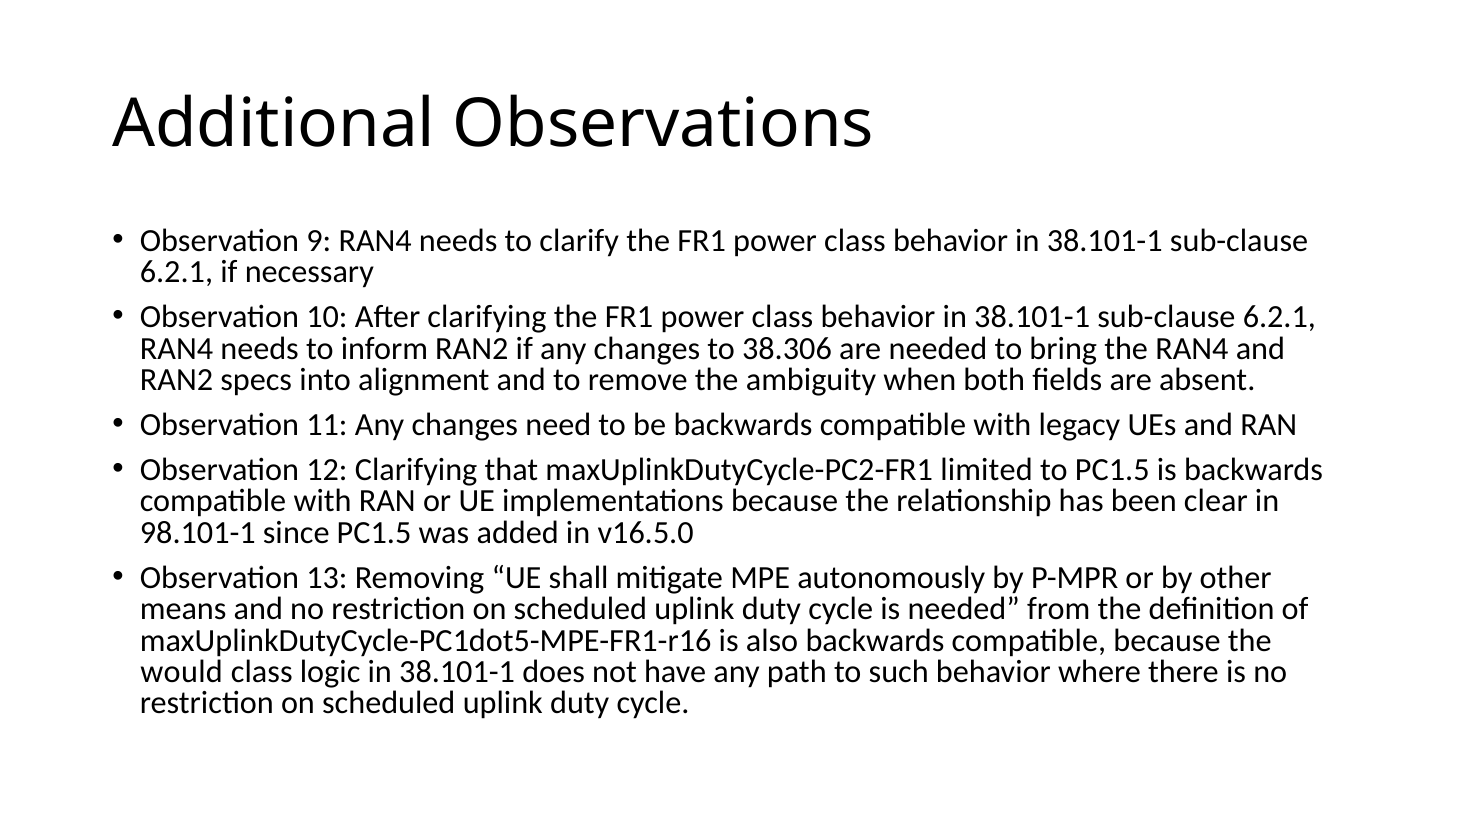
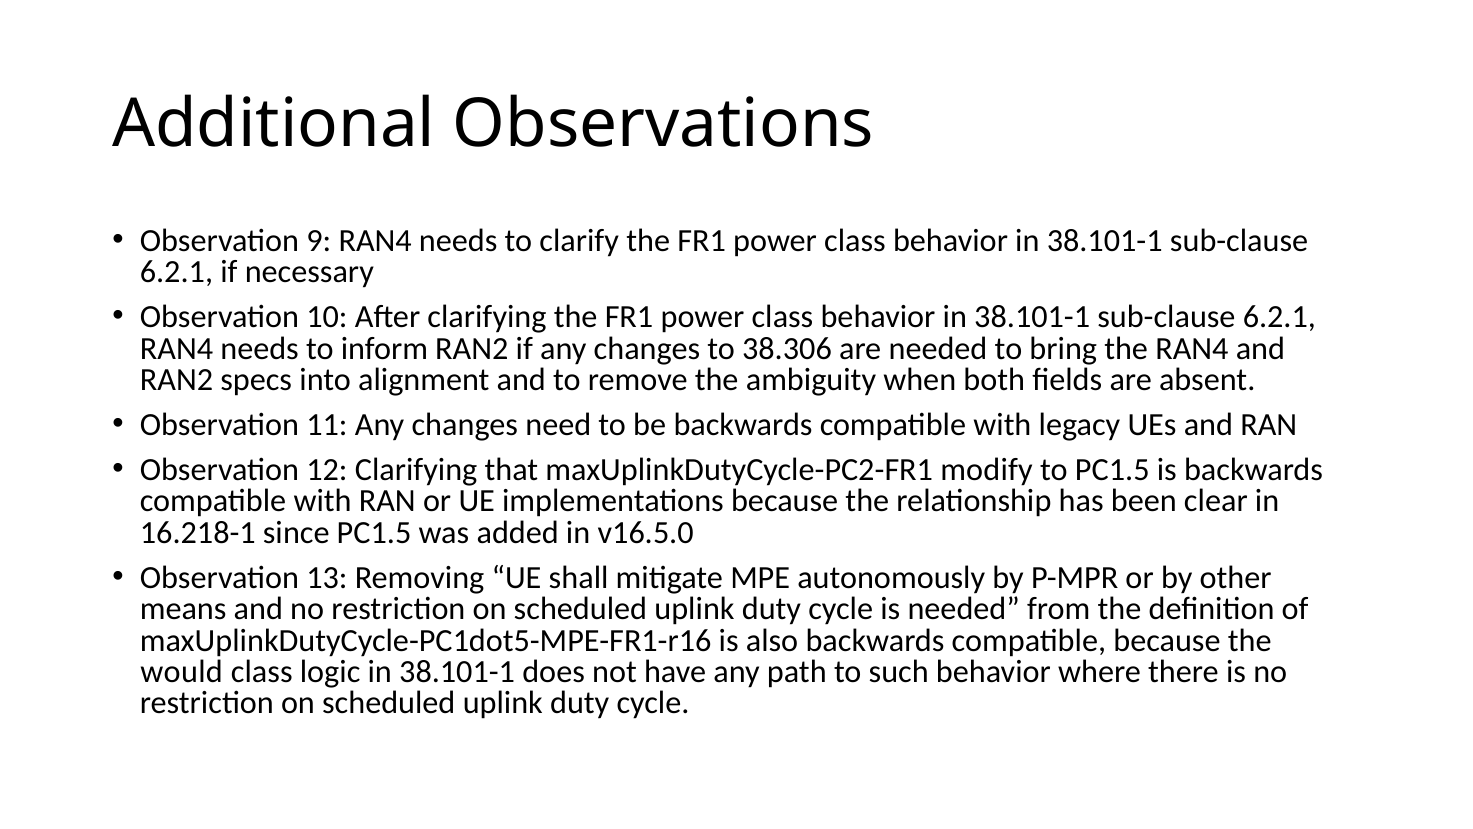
limited: limited -> modify (986, 470)
98.101-1: 98.101-1 -> 16.218-1 (198, 532)
